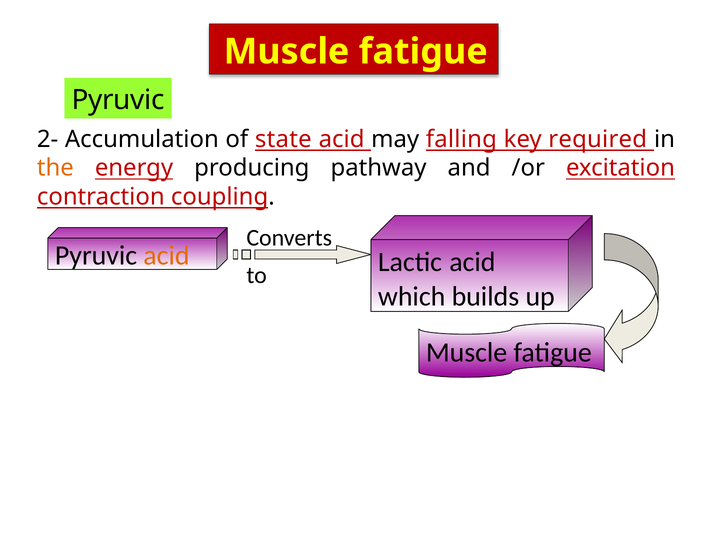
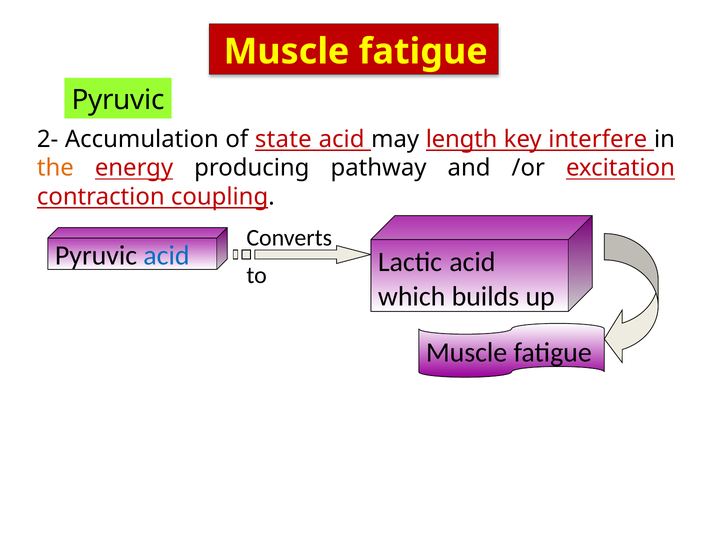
falling: falling -> length (462, 139)
required: required -> interfere (598, 139)
acid colour: orange -> blue (166, 255)
